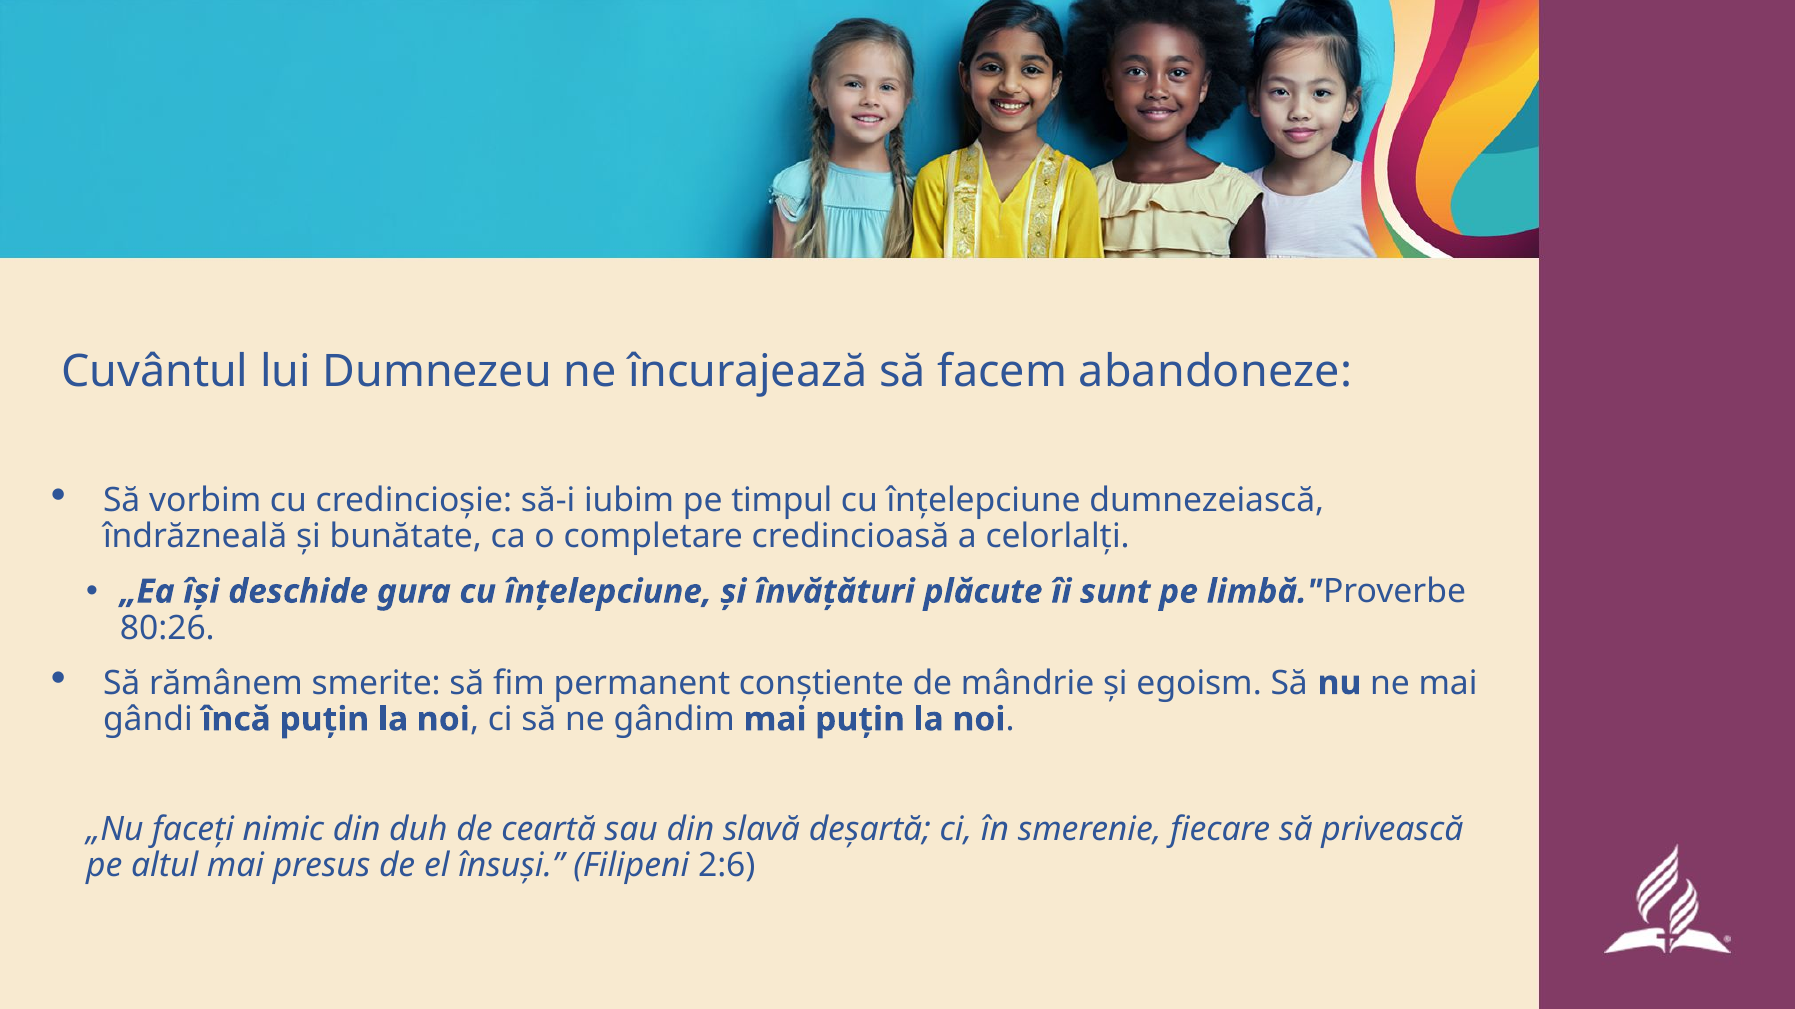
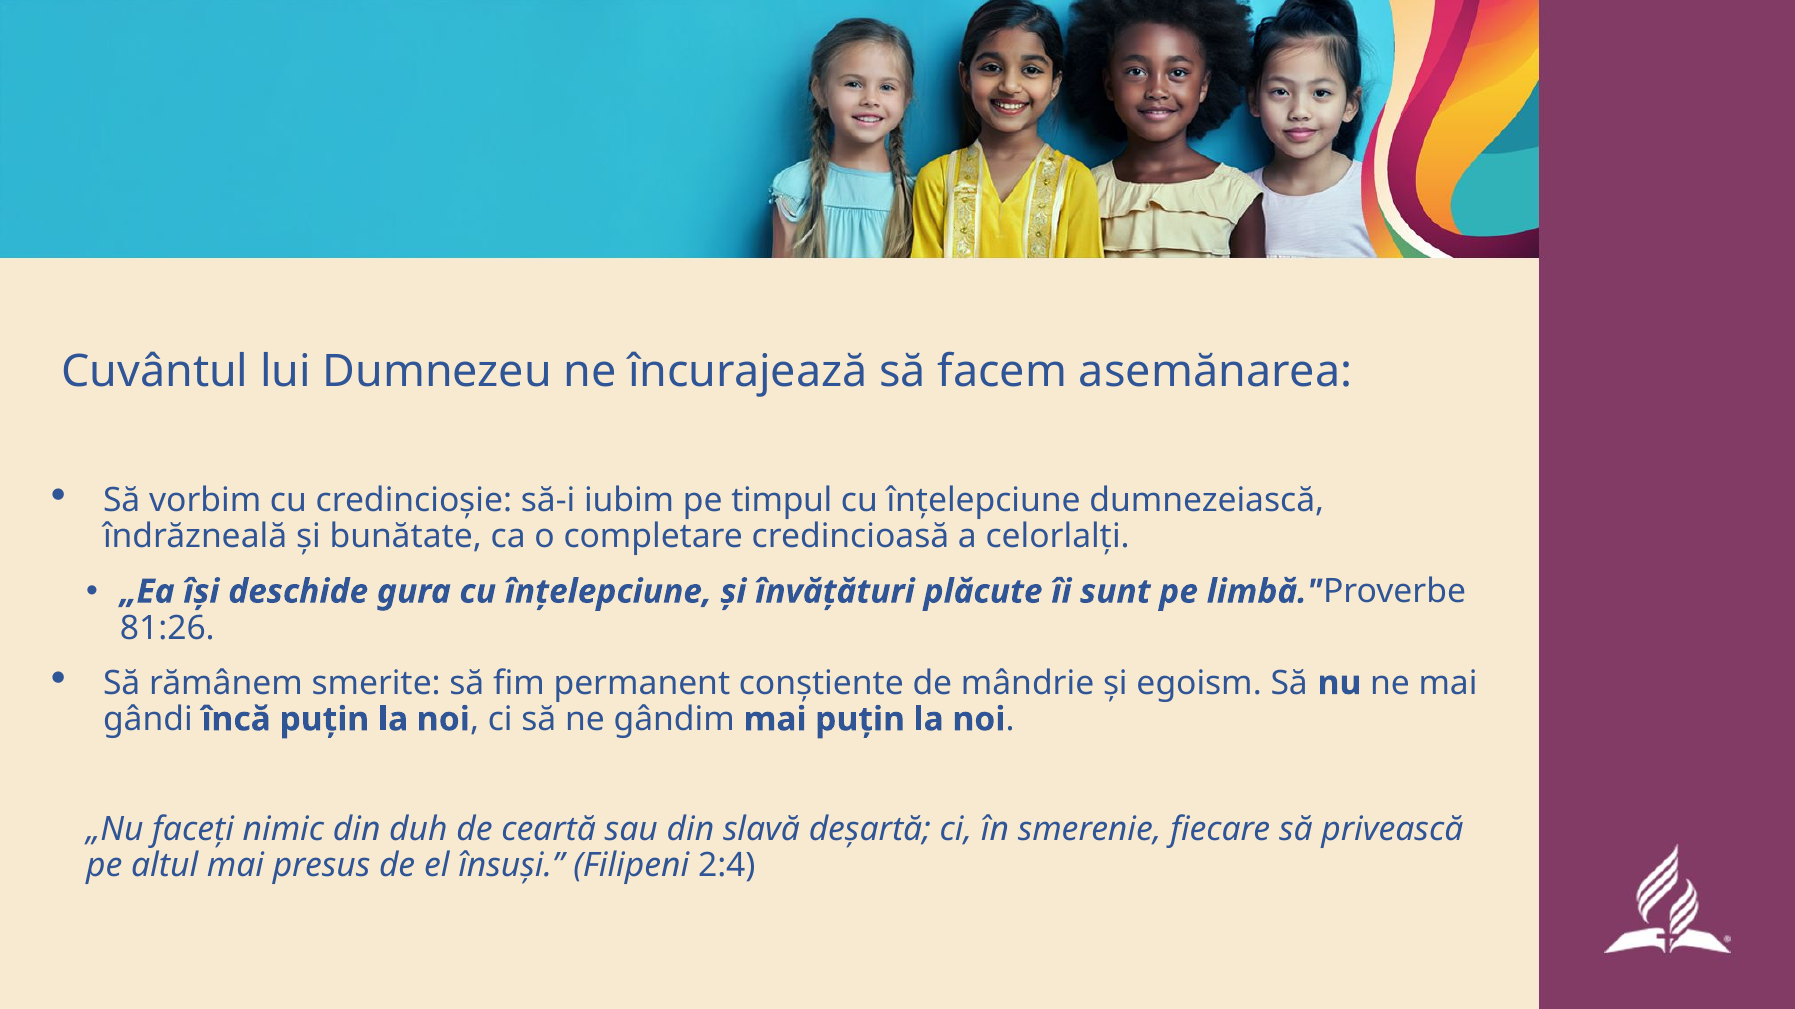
abandoneze: abandoneze -> asemănarea (1216, 372)
80:26: 80:26 -> 81:26 (167, 628)
2:6: 2:6 -> 2:4 (727, 866)
